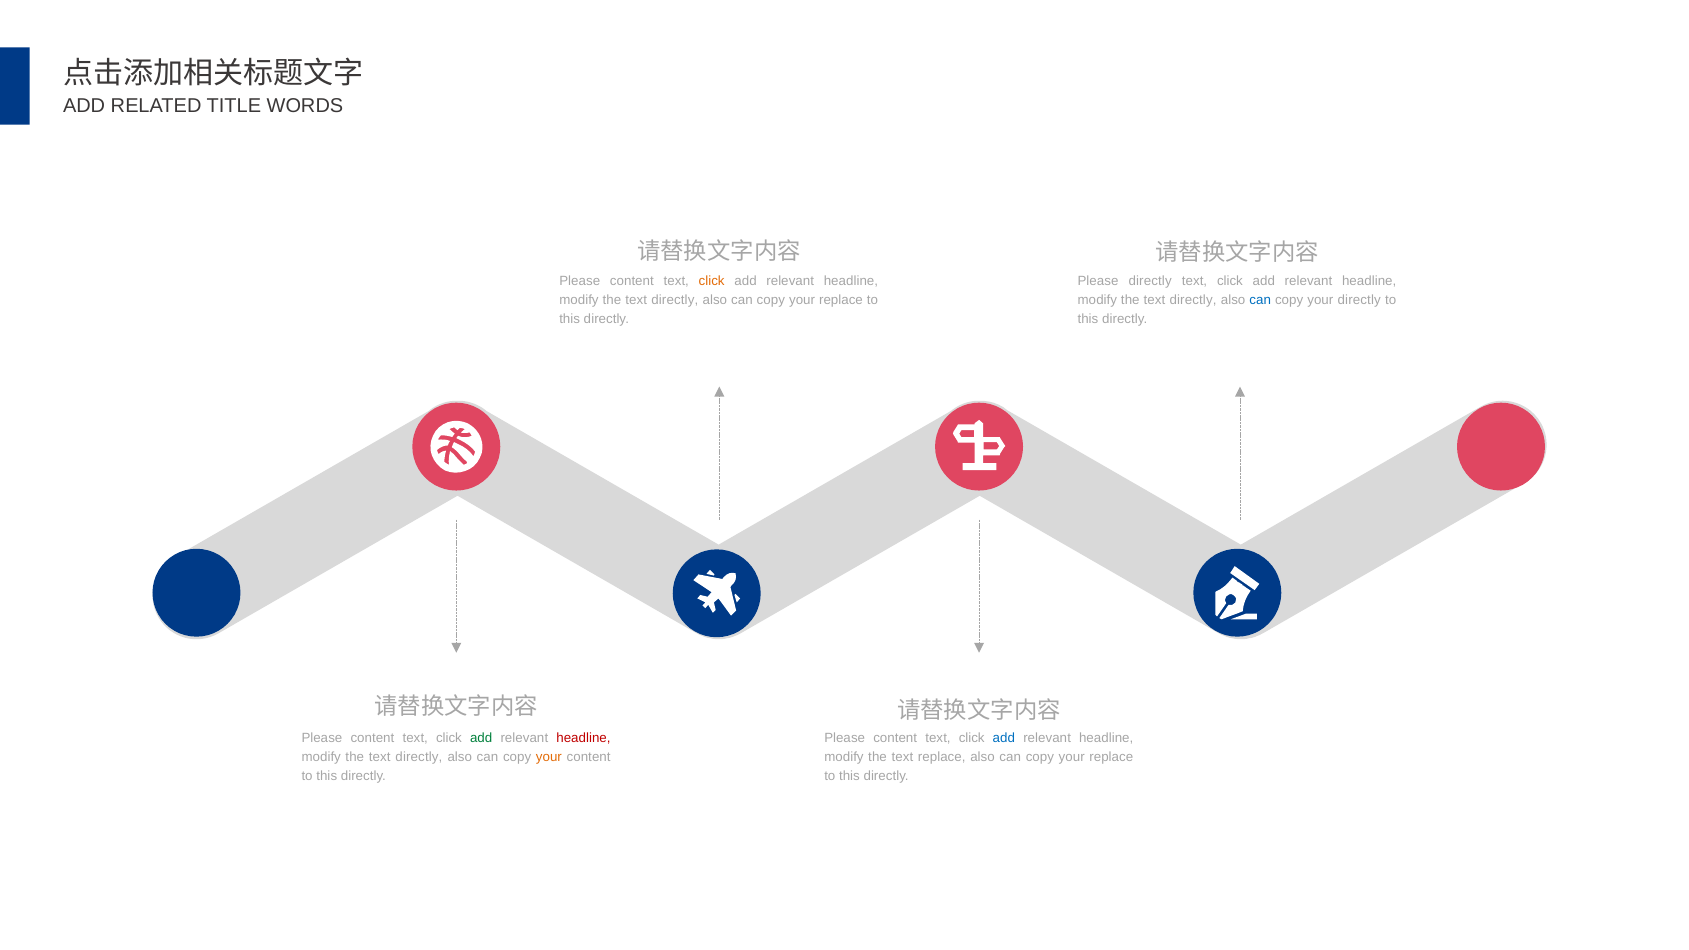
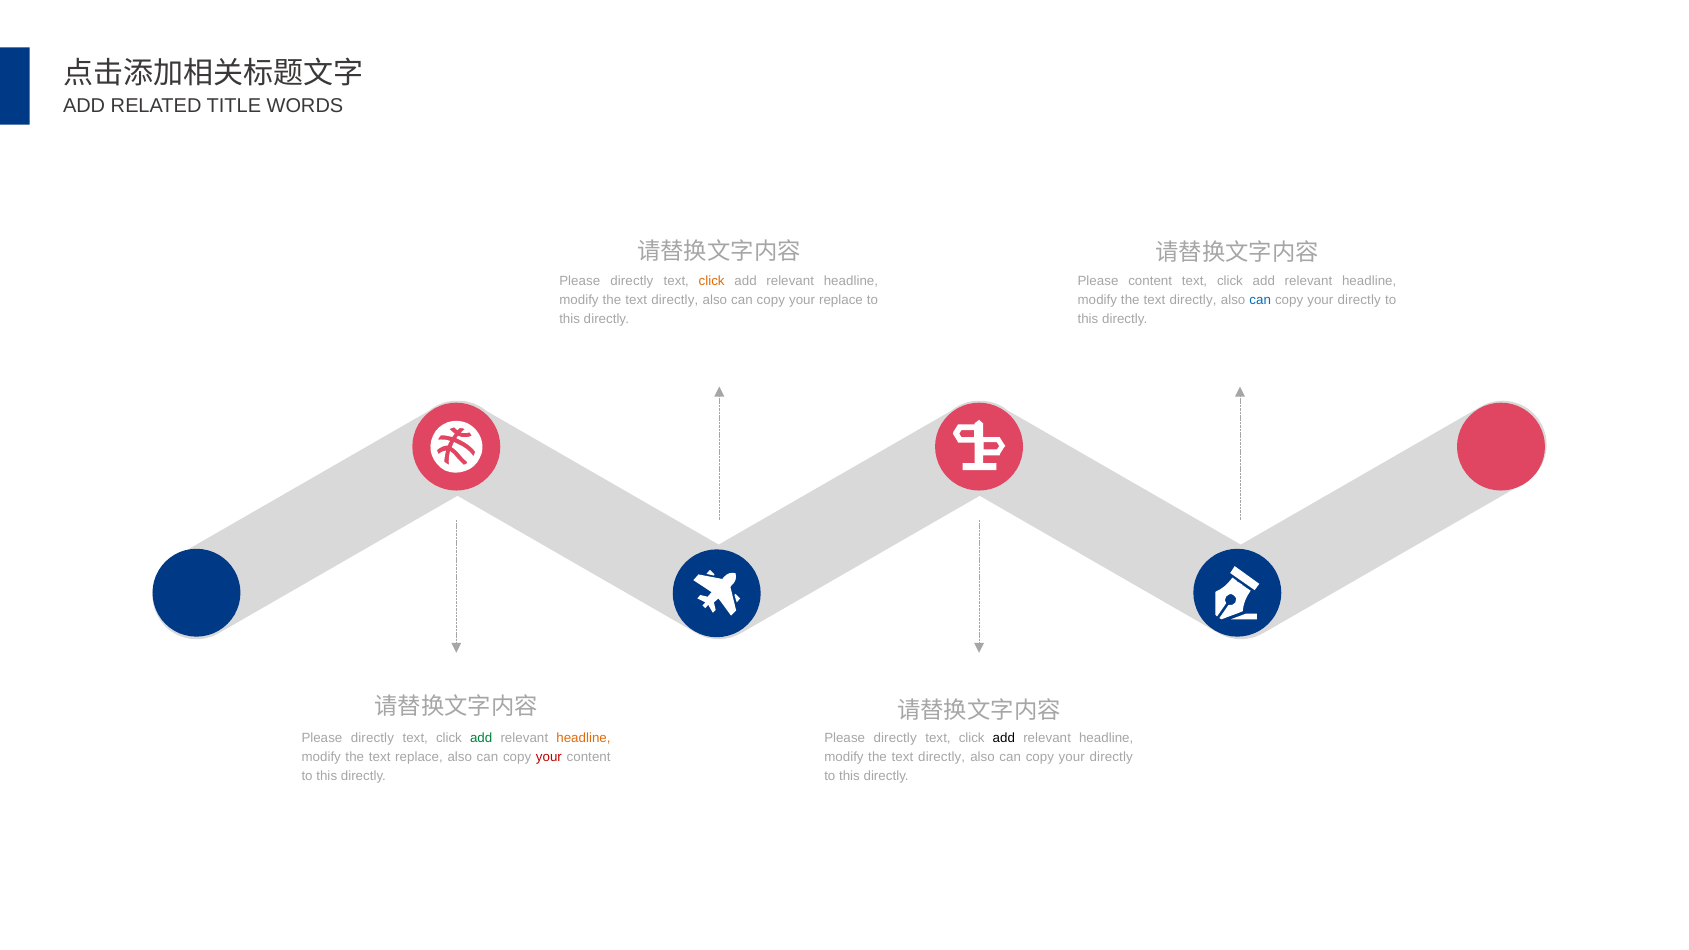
content: content -> directly (632, 281)
Please directly: directly -> content (1150, 281)
content: content -> directly (372, 738)
headline colour: red -> orange (583, 738)
content: content -> directly (895, 738)
add colour: blue -> black (1004, 738)
directly: directly -> replace (419, 757)
your colour: orange -> red (549, 757)
replace: replace -> directly (942, 757)
replace: replace -> directly (1111, 757)
